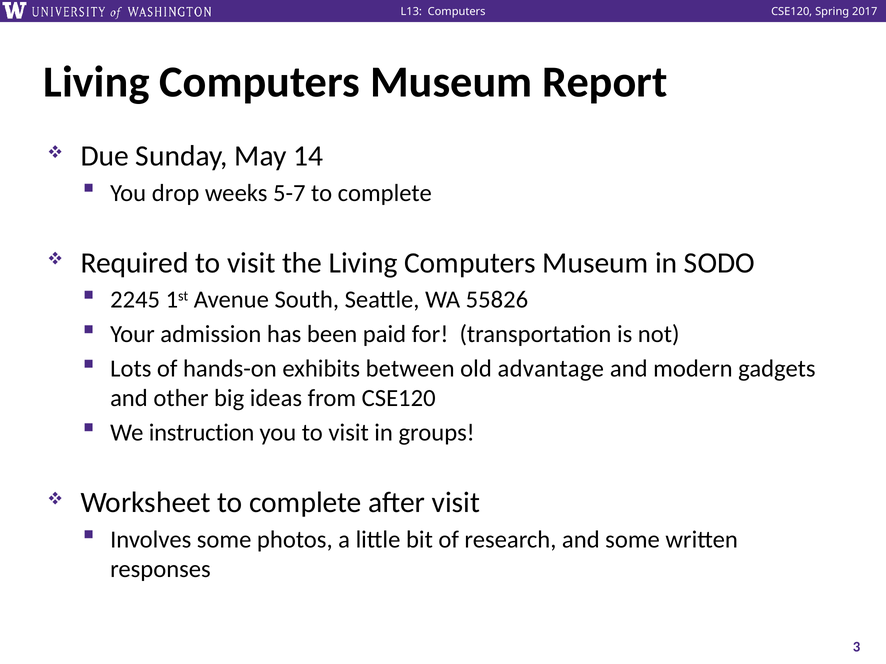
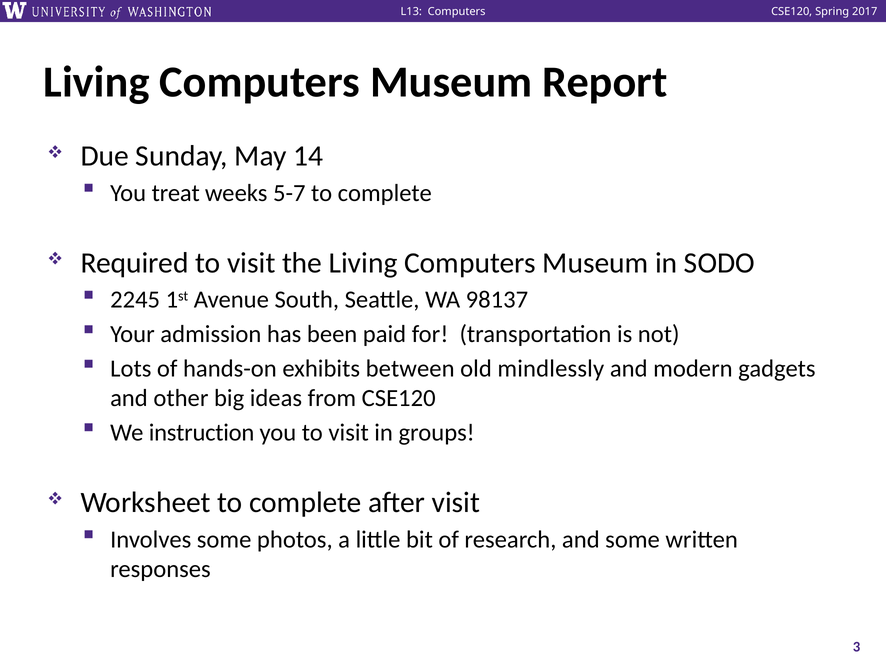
drop: drop -> treat (176, 193)
55826: 55826 -> 98137 (497, 300)
advantage: advantage -> mindlessly (551, 369)
